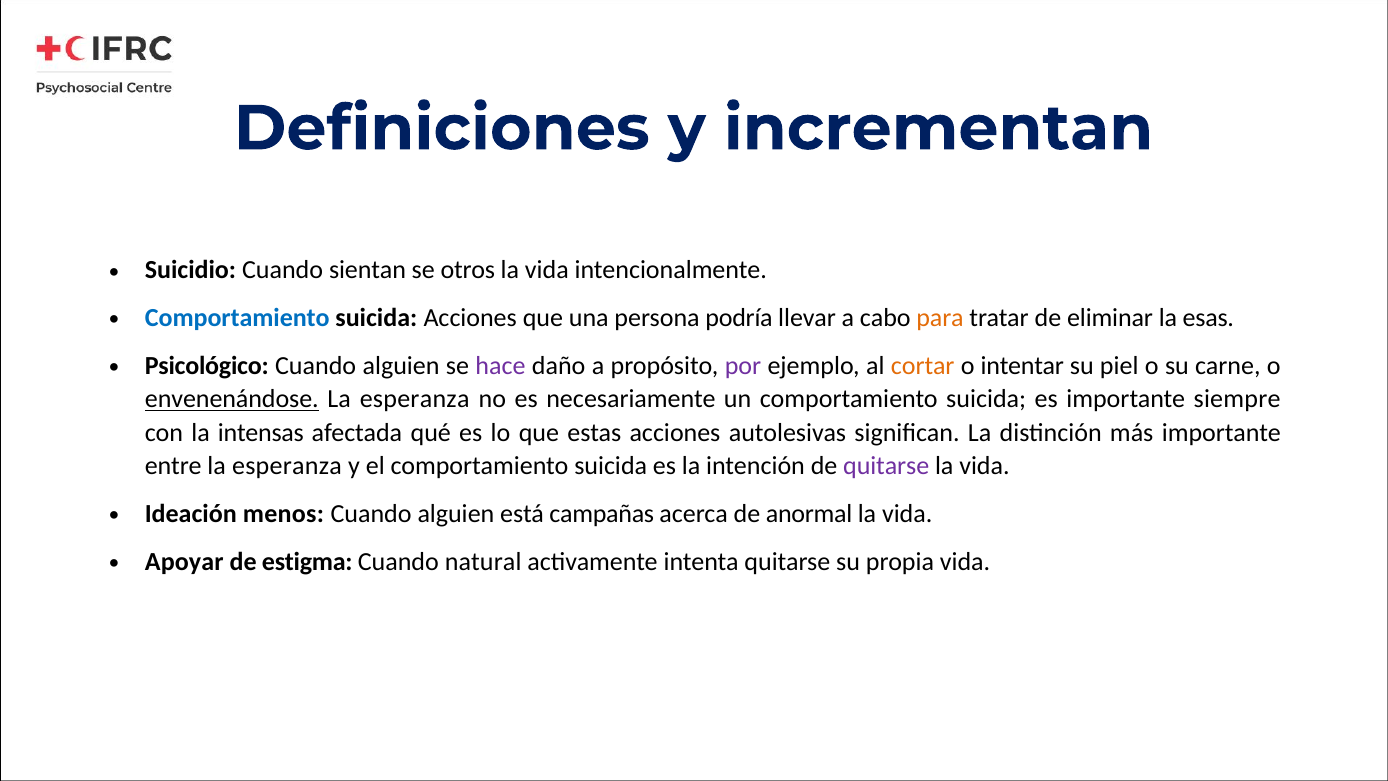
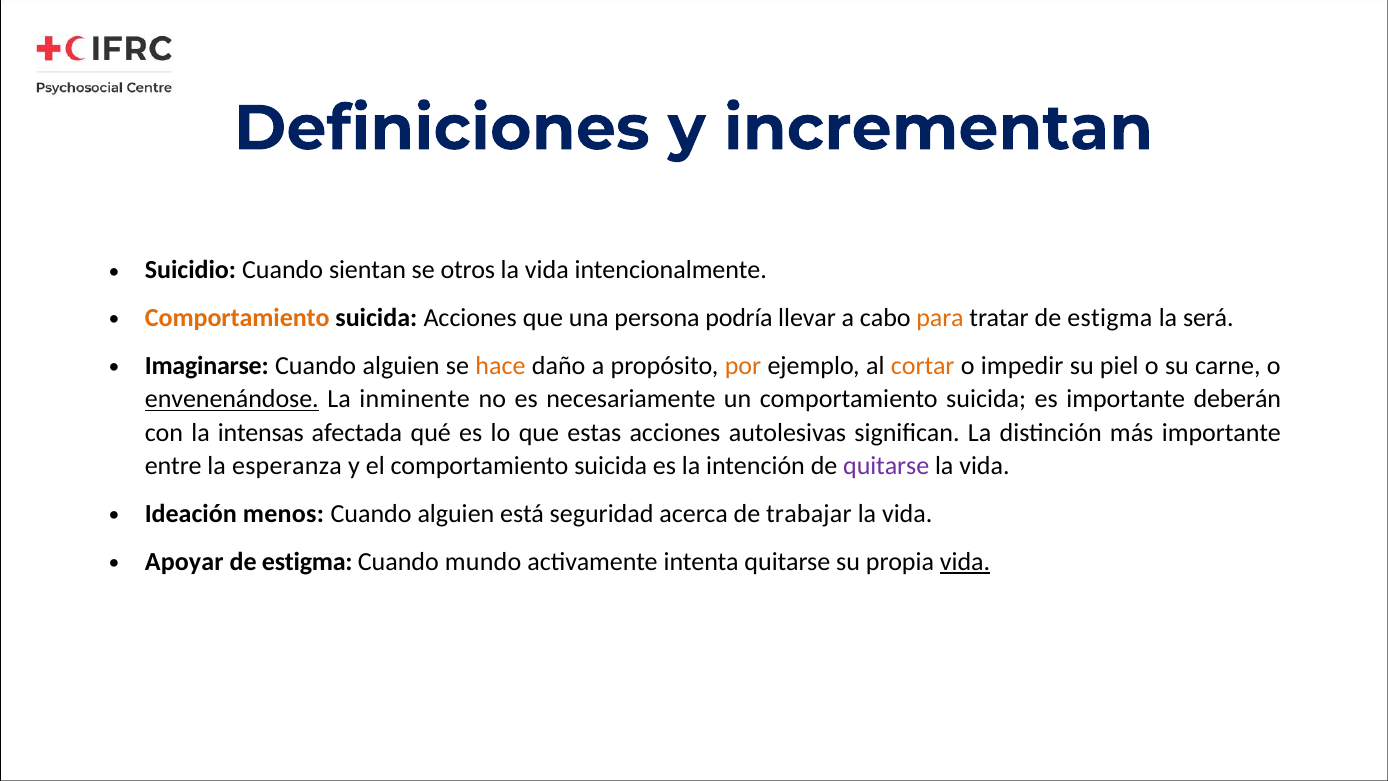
Comportamiento colour: blue -> orange (237, 318)
tratar de eliminar: eliminar -> estigma (1110, 318)
esas: esas -> será (1208, 318)
Psicológico: Psicológico -> Imaginarse (207, 366)
hace colour: purple -> orange (500, 366)
por colour: purple -> orange (743, 366)
intentar: intentar -> impedir (1022, 366)
esperanza: esperanza -> inminente (415, 399)
siempre: siempre -> deberán (1237, 399)
campañas: campañas -> seguridad (602, 514)
anormal: anormal -> trabajar (809, 514)
natural: natural -> mundo (483, 562)
vida underline: none -> present (965, 562)
